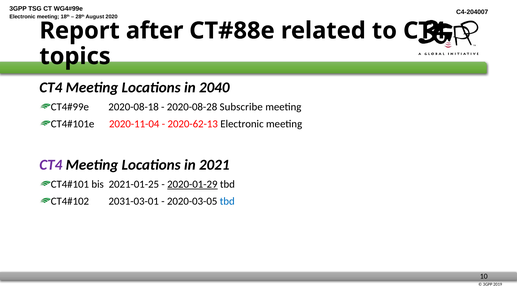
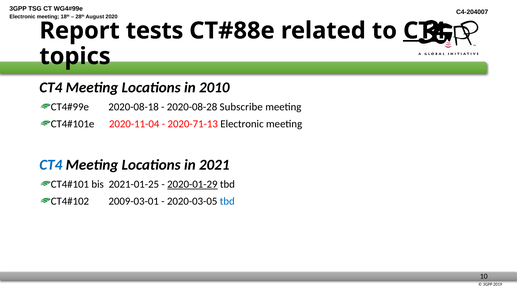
after: after -> tests (155, 31)
CT4 underline: none -> present (424, 31)
2040: 2040 -> 2010 (214, 87)
2020-62-13: 2020-62-13 -> 2020-71-13 (193, 124)
CT4 colour: purple -> blue (51, 165)
2031-03-01: 2031-03-01 -> 2009-03-01 (134, 201)
